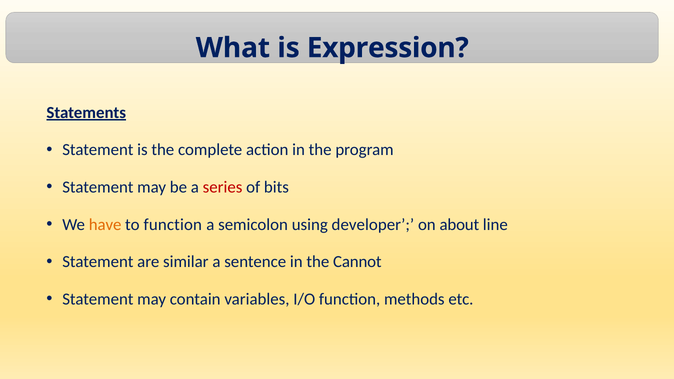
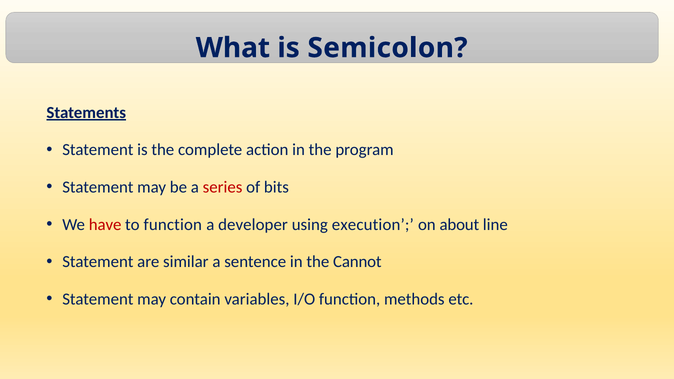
Expression: Expression -> Semicolon (387, 48)
have colour: orange -> red (105, 225)
semicolon: semicolon -> developer (253, 225)
developer: developer -> execution (373, 225)
